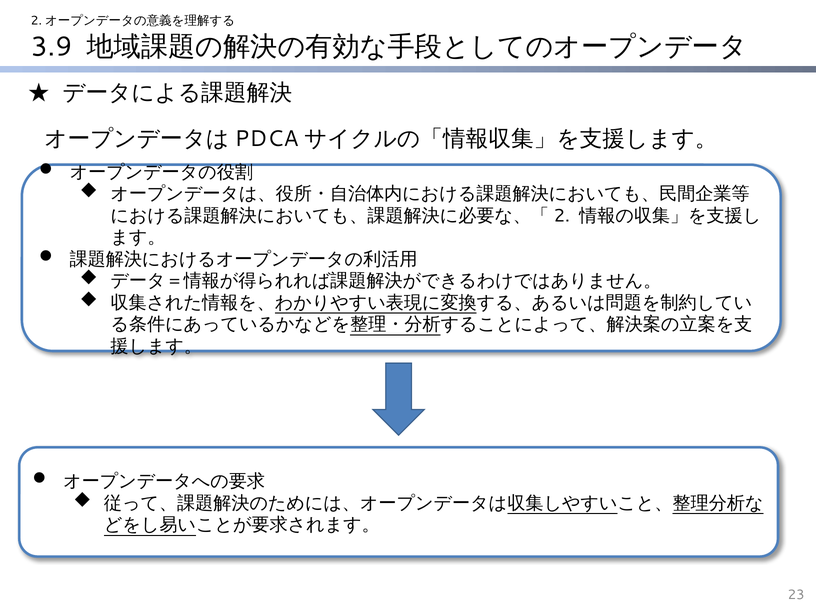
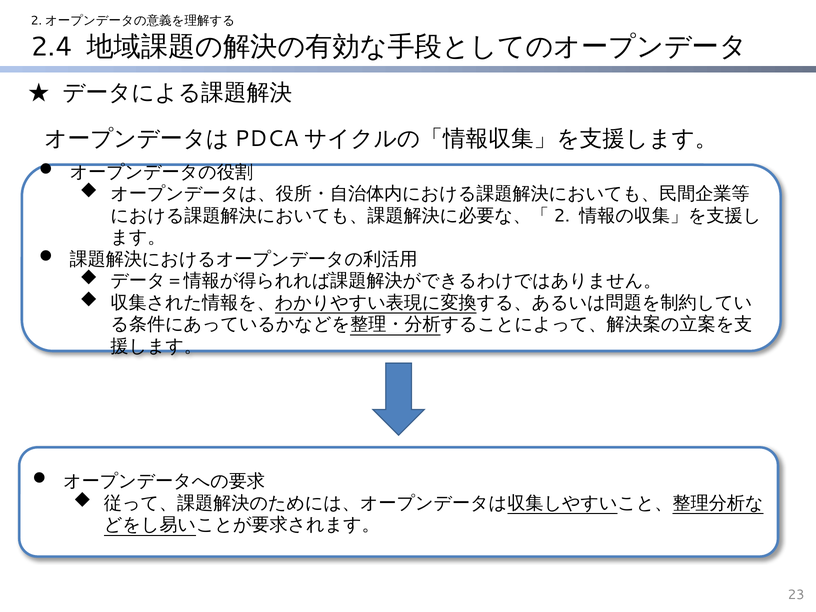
3.9: 3.9 -> 2.4 (52, 47)
